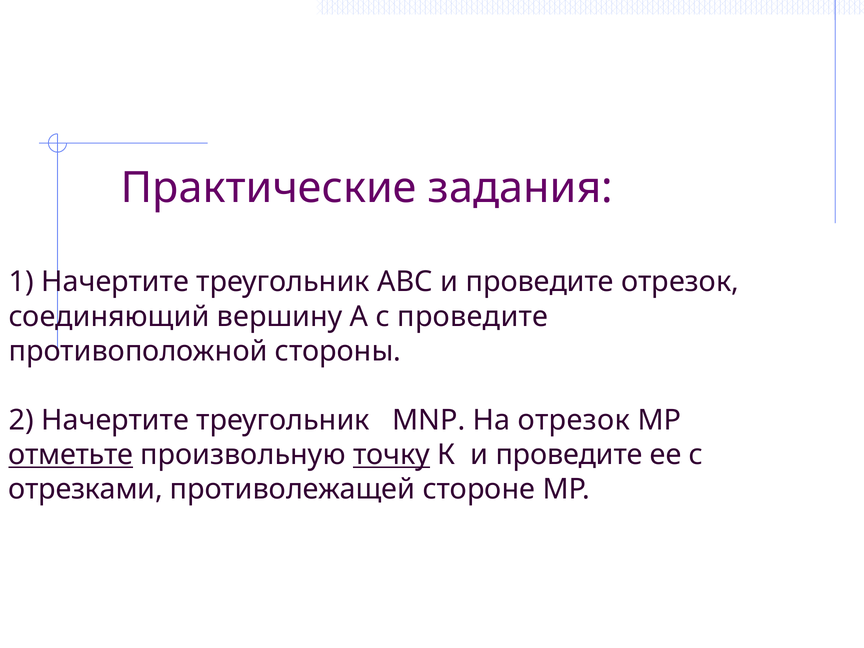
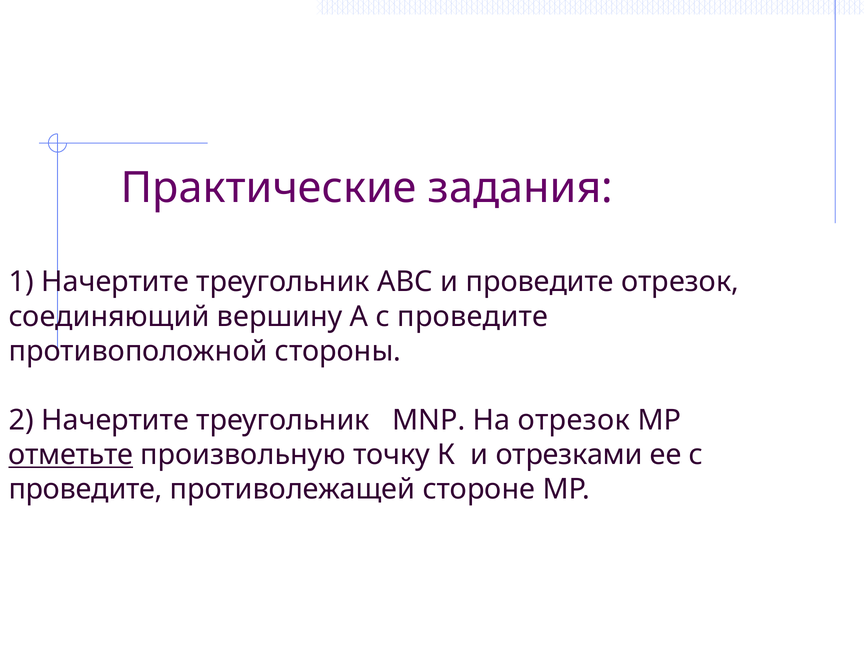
точку underline: present -> none (392, 455)
К и проведите: проведите -> отрезками (569, 455)
отрезками: отрезками -> проведите (86, 489)
